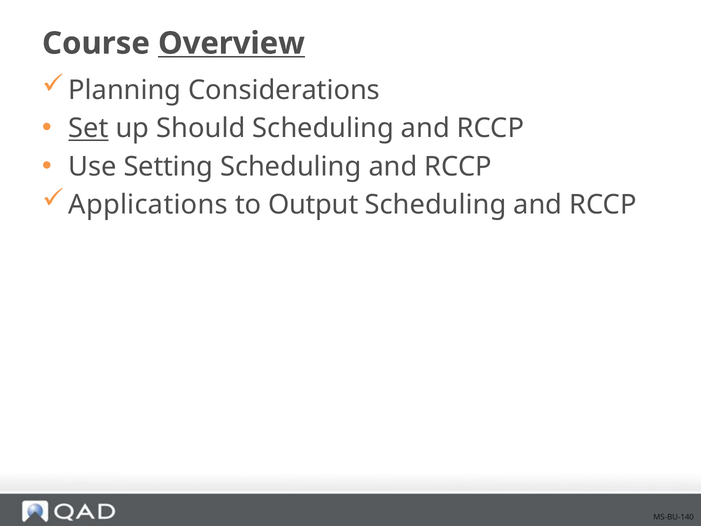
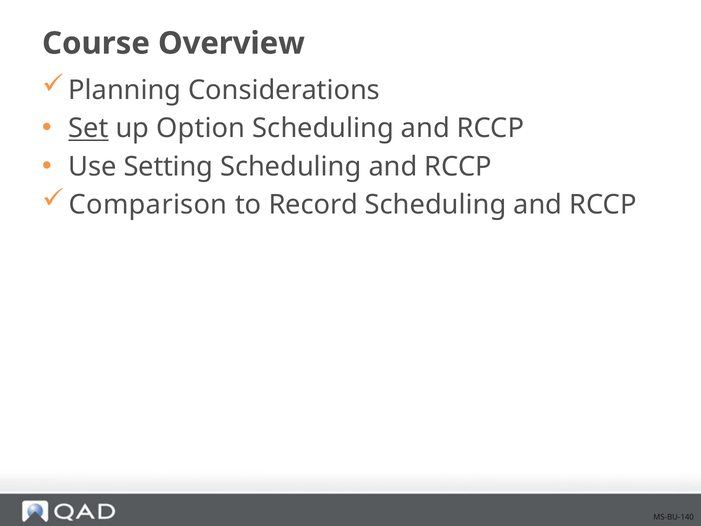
Overview underline: present -> none (231, 43)
Should: Should -> Option (201, 128)
Applications: Applications -> Comparison (148, 205)
Output: Output -> Record (313, 205)
